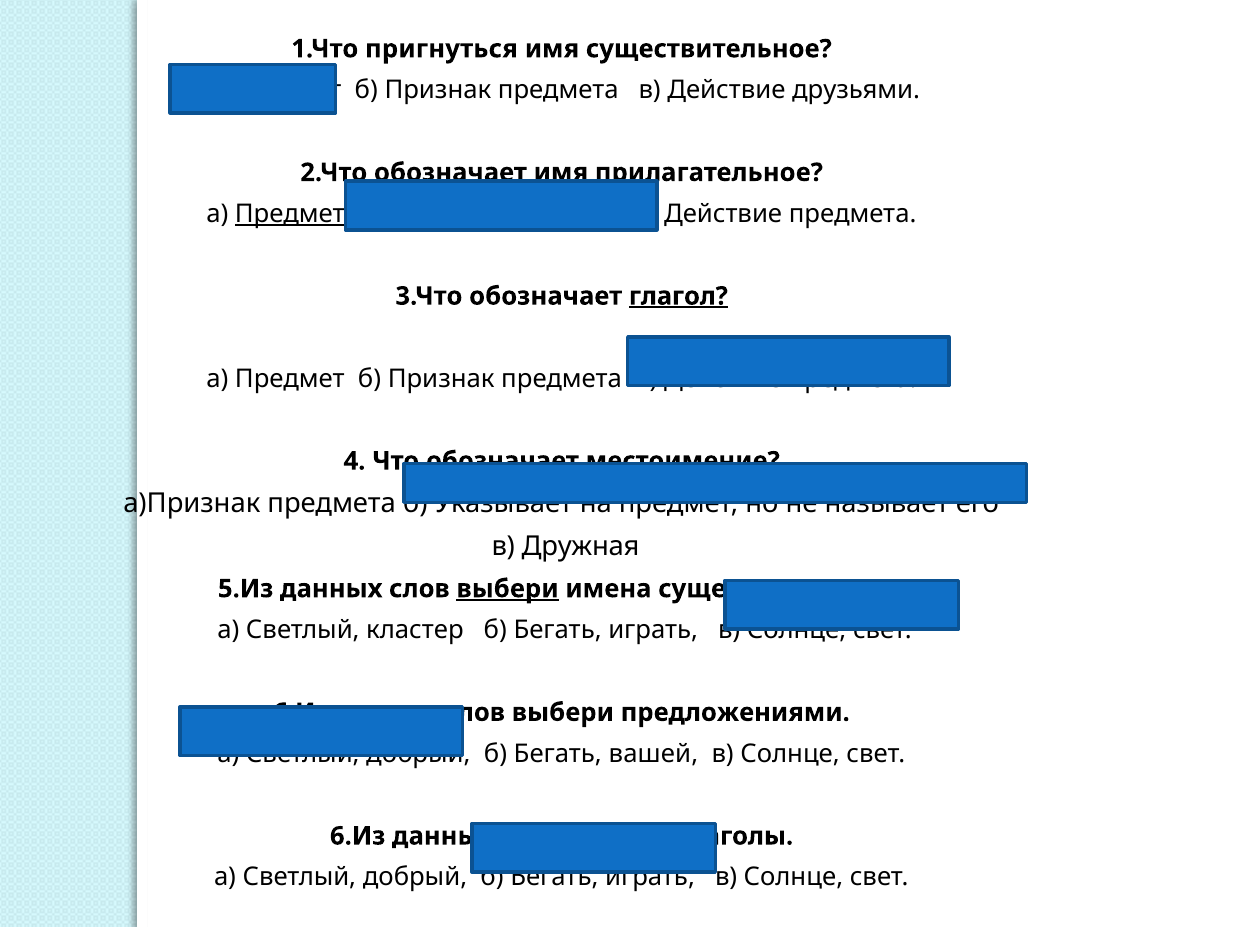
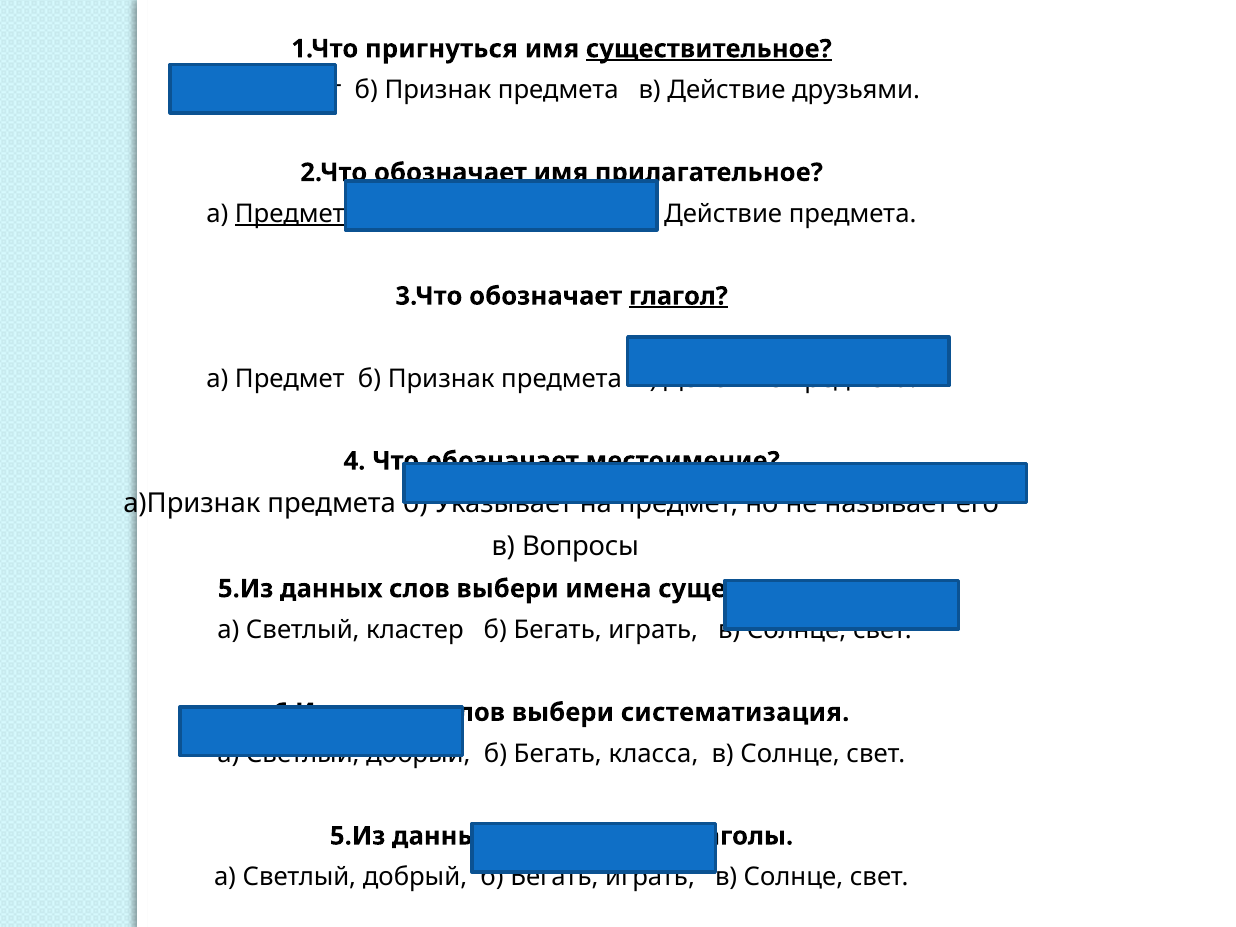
существительное underline: none -> present (709, 49)
Дружная: Дружная -> Вопросы (580, 547)
выбери underline: present -> none (508, 589)
предложениями: предложениями -> систематизация (735, 712)
вашей: вашей -> класса (653, 754)
6.Из: 6.Из -> 5.Из (358, 836)
